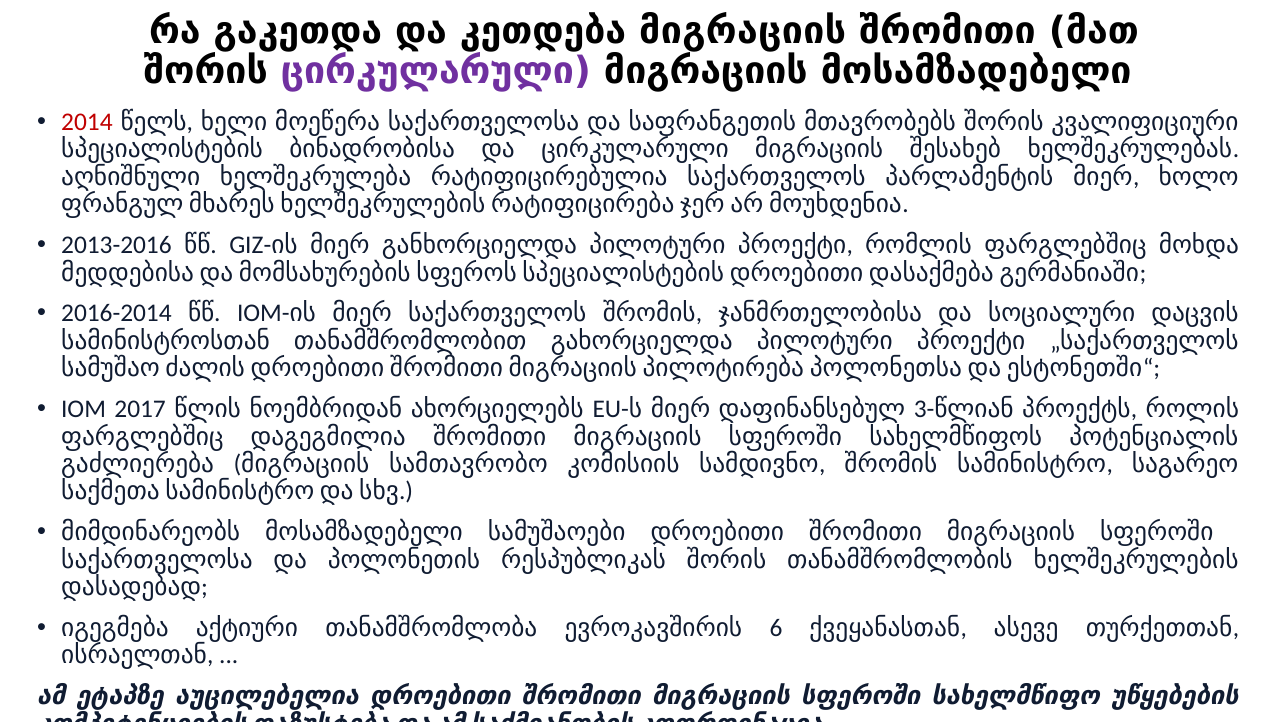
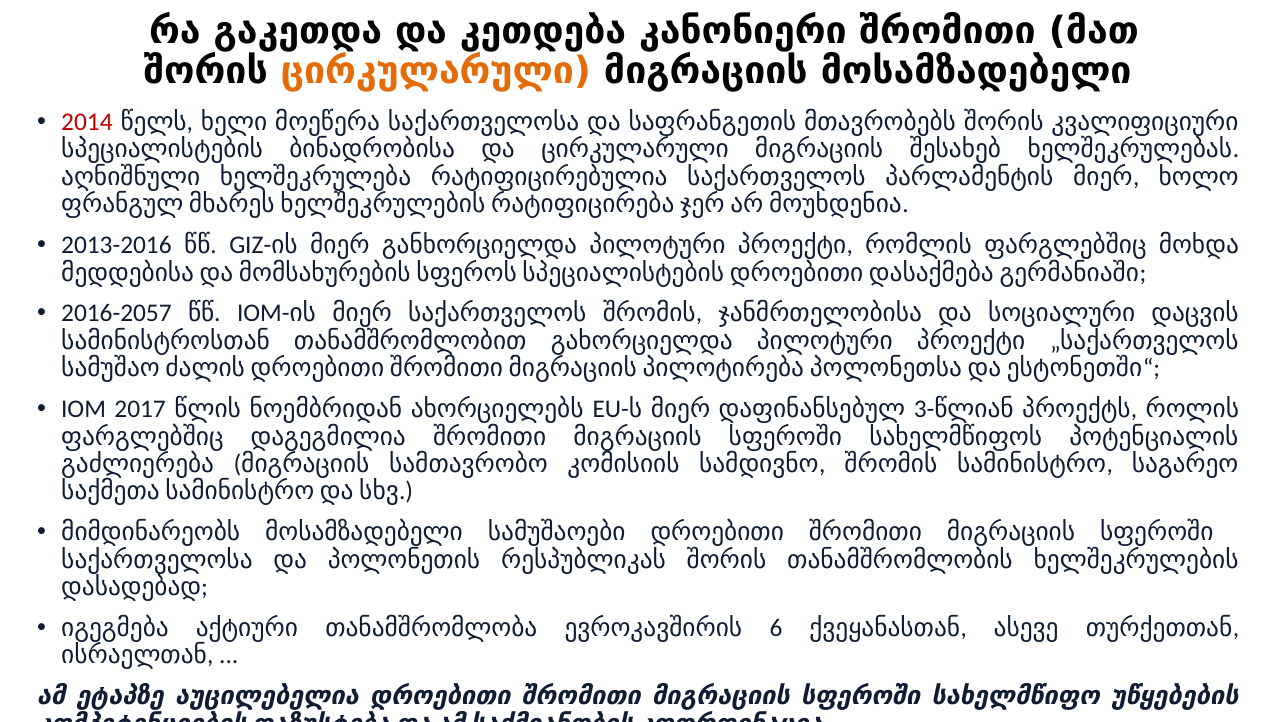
კეთდება მიგრაციის: მიგრაციის -> კანონიერი (743, 31)
ცირკულარული colour: purple -> orange (436, 71)
2016-2014: 2016-2014 -> 2016-2057 (116, 314)
